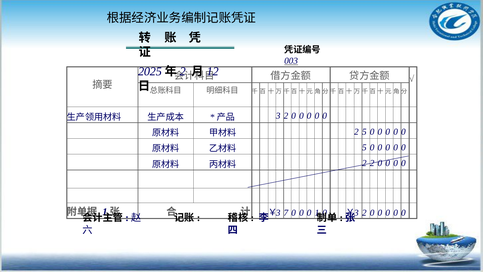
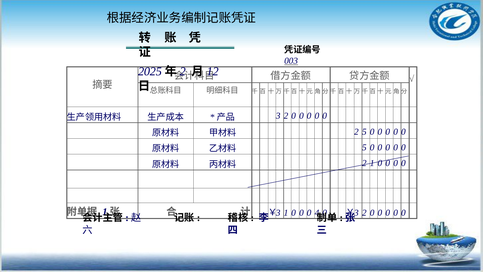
2 2: 2 -> 1 (372, 163)
7: 7 -> 1 (286, 213)
1: 1 -> 4 (317, 213)
